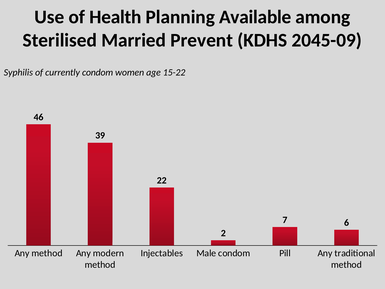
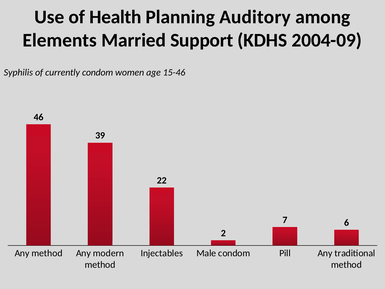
Available: Available -> Auditory (255, 17)
Sterilised: Sterilised -> Elements (60, 40)
Prevent: Prevent -> Support (202, 40)
2045-09: 2045-09 -> 2004-09 (327, 40)
15-22: 15-22 -> 15-46 (174, 72)
